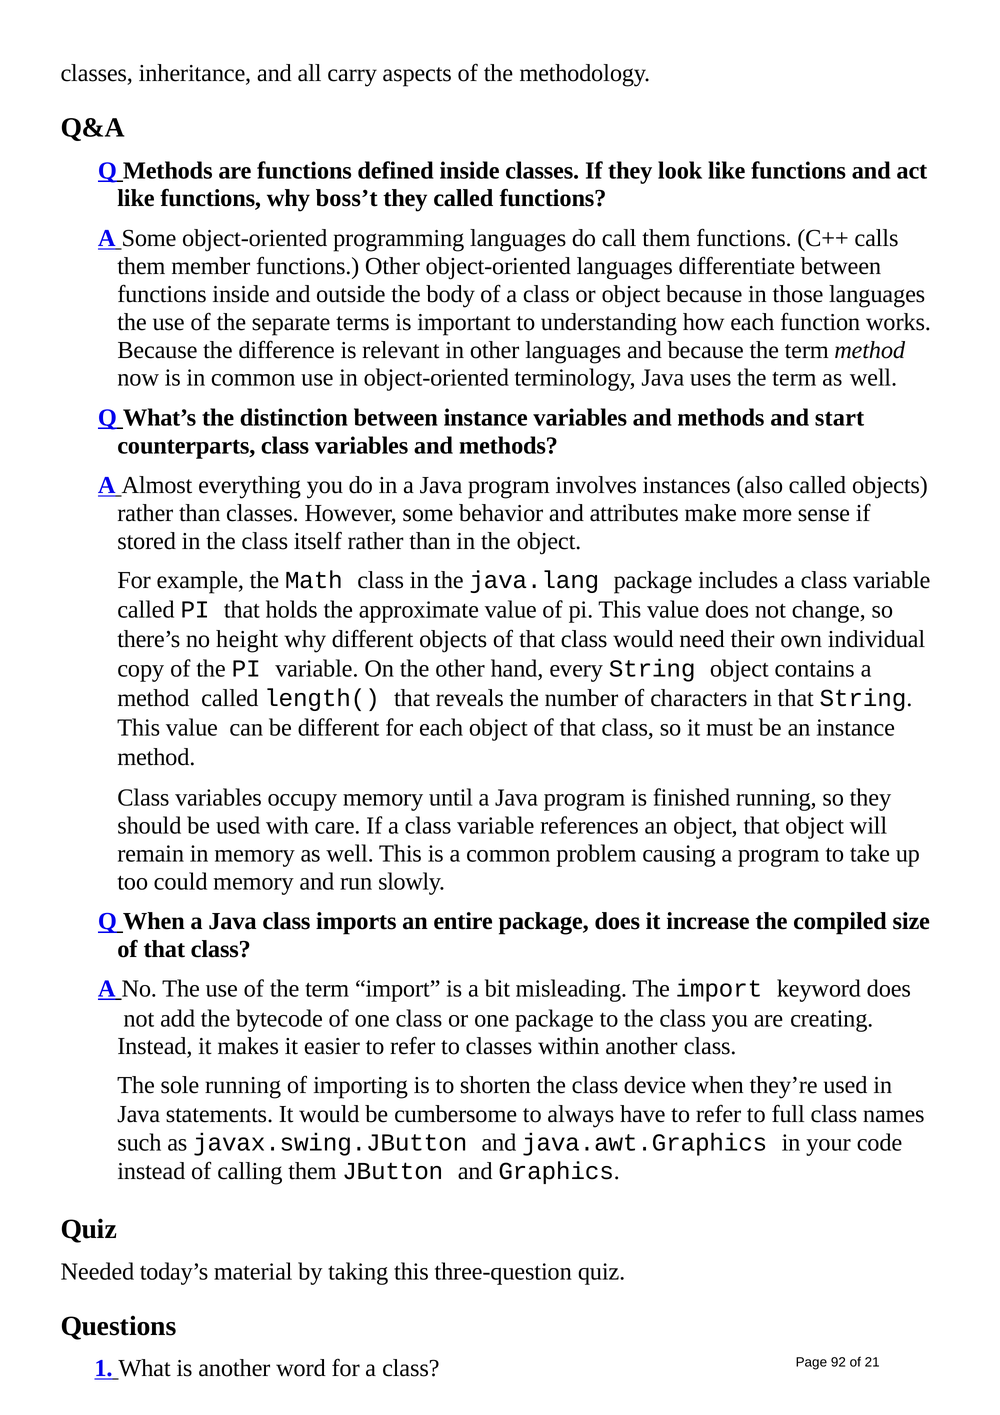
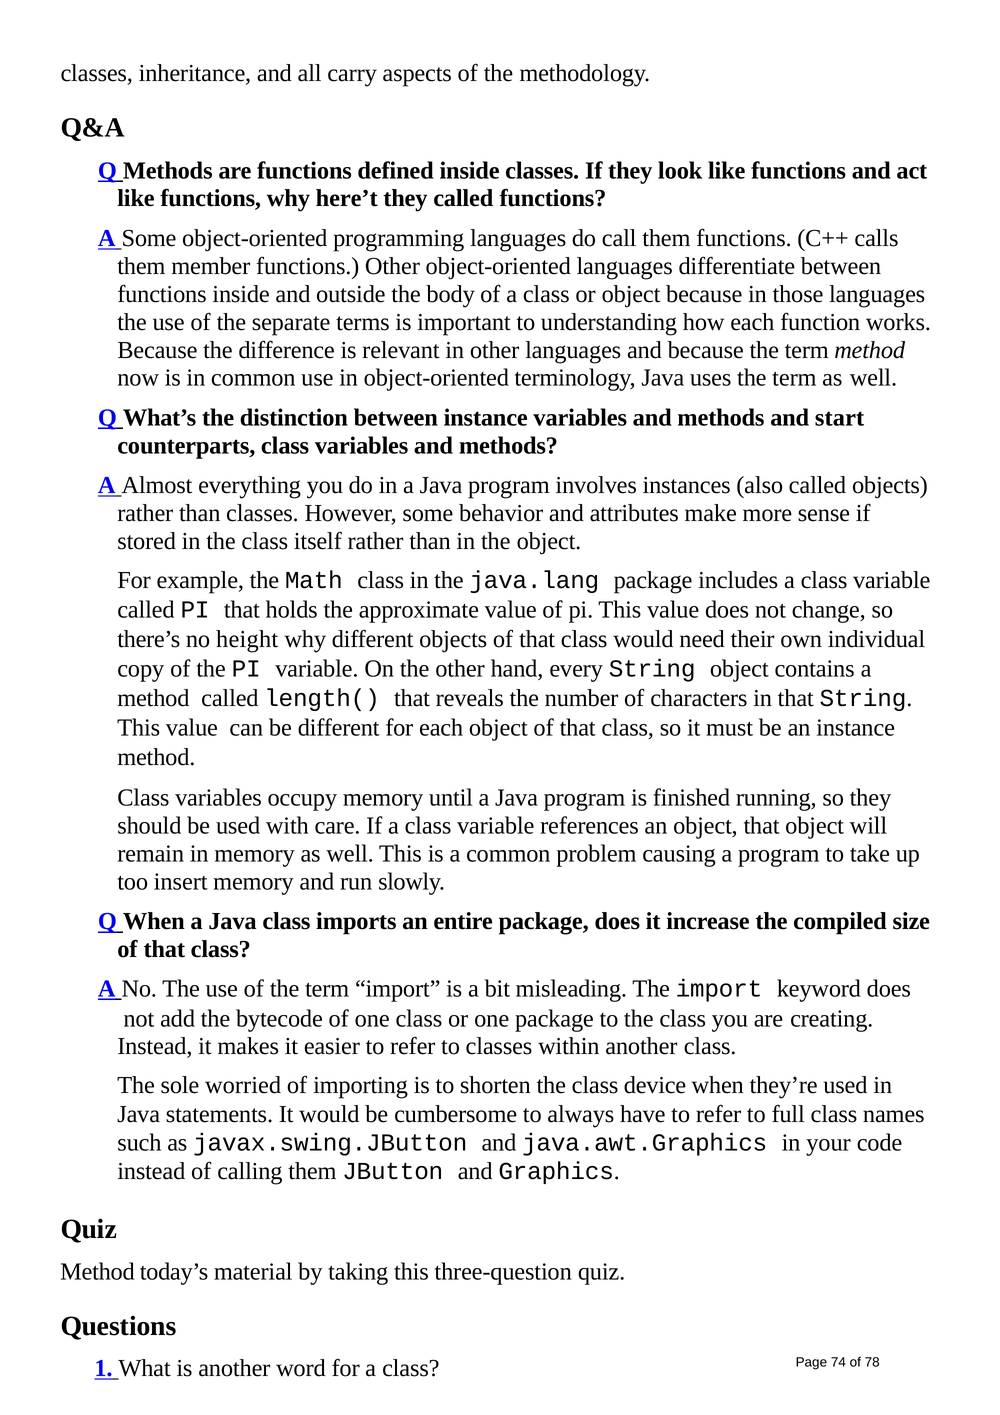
boss’t: boss’t -> here’t (347, 198)
could: could -> insert (181, 882)
sole running: running -> worried (243, 1086)
Needed: Needed -> Method (97, 1272)
92: 92 -> 74 (838, 1362)
21: 21 -> 78 (872, 1362)
